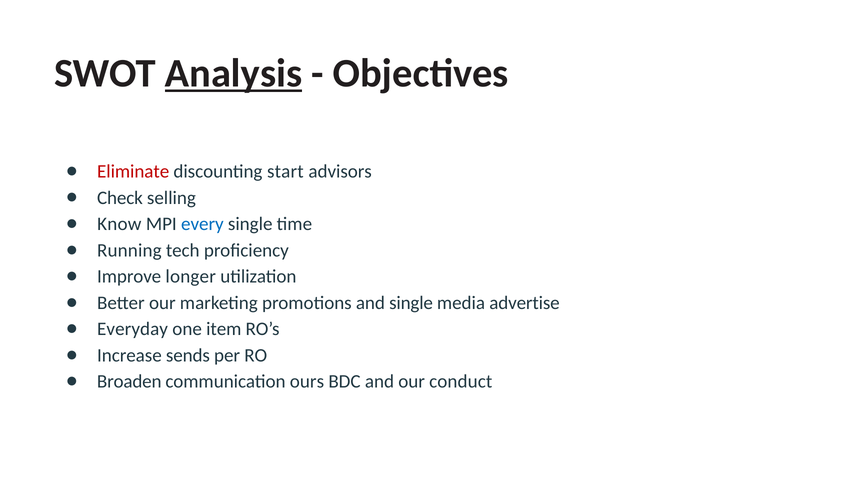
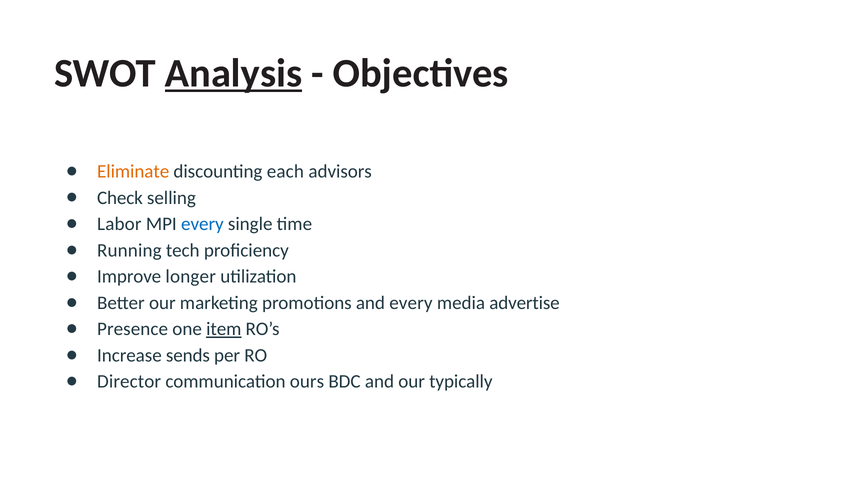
Eliminate colour: red -> orange (133, 172)
start: start -> each (285, 172)
Know: Know -> Labor (119, 224)
and single: single -> every (411, 303)
Everyday: Everyday -> Presence (133, 329)
item underline: none -> present (224, 329)
Broaden: Broaden -> Director (129, 382)
conduct: conduct -> typically (461, 382)
